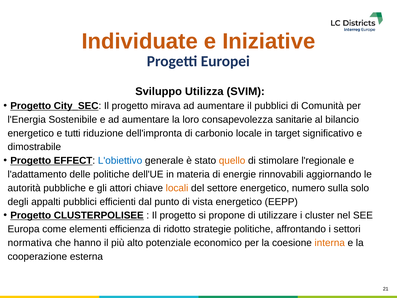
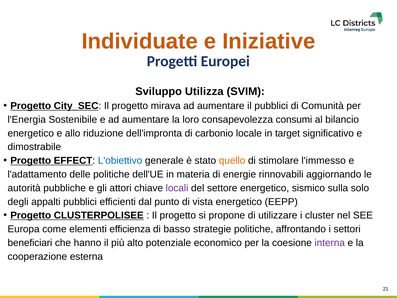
sanitarie: sanitarie -> consumi (294, 119)
tutti: tutti -> allo (73, 133)
l'regionale: l'regionale -> l'immesso (324, 161)
locali colour: orange -> purple (177, 188)
numero: numero -> sismico (308, 188)
ridotto: ridotto -> basso (177, 229)
normativa: normativa -> beneficiari (30, 243)
interna colour: orange -> purple (330, 243)
